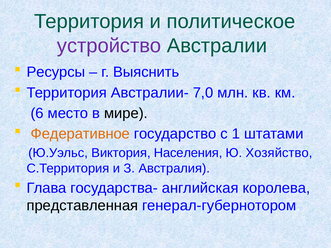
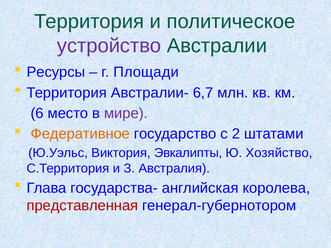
Выяснить: Выяснить -> Площади (146, 72)
7,0: 7,0 -> 6,7 (203, 93)
мире colour: black -> purple (126, 113)
1: 1 -> 2 (236, 134)
Населения: Населения -> Эвкалипты (188, 153)
представленная colour: black -> red (82, 206)
